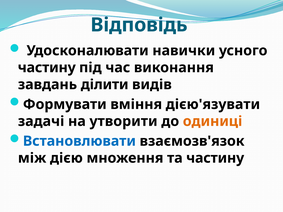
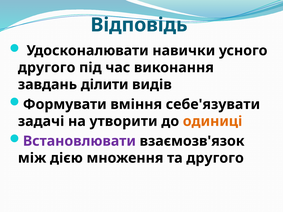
частину: частину -> другого (47, 68)
дією'язувати: дією'язувати -> себе'язувати (213, 104)
Встановлювати colour: blue -> purple (79, 141)
та частину: частину -> другого (215, 158)
